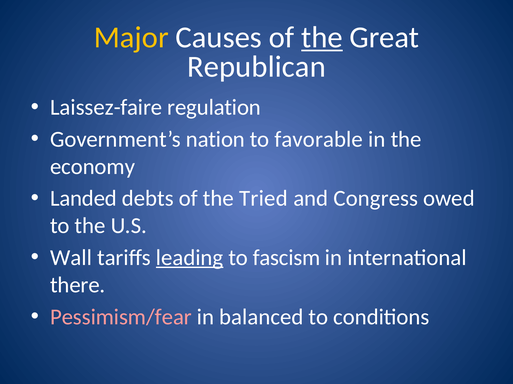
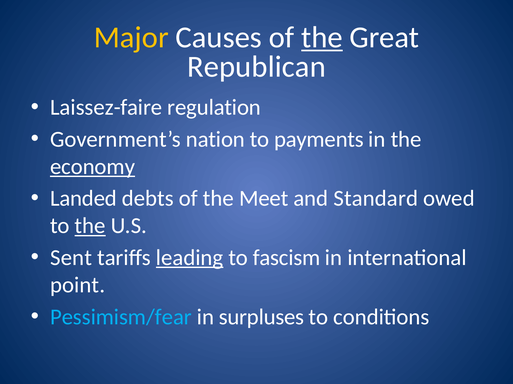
favorable: favorable -> payments (319, 140)
economy underline: none -> present (93, 167)
Tried: Tried -> Meet (264, 199)
Congress: Congress -> Standard (376, 199)
the underline: none -> present (90, 226)
Wall: Wall -> Sent (71, 258)
there: there -> point (78, 286)
Pessimism/fear colour: pink -> light blue (121, 317)
balanced: balanced -> surpluses (261, 317)
